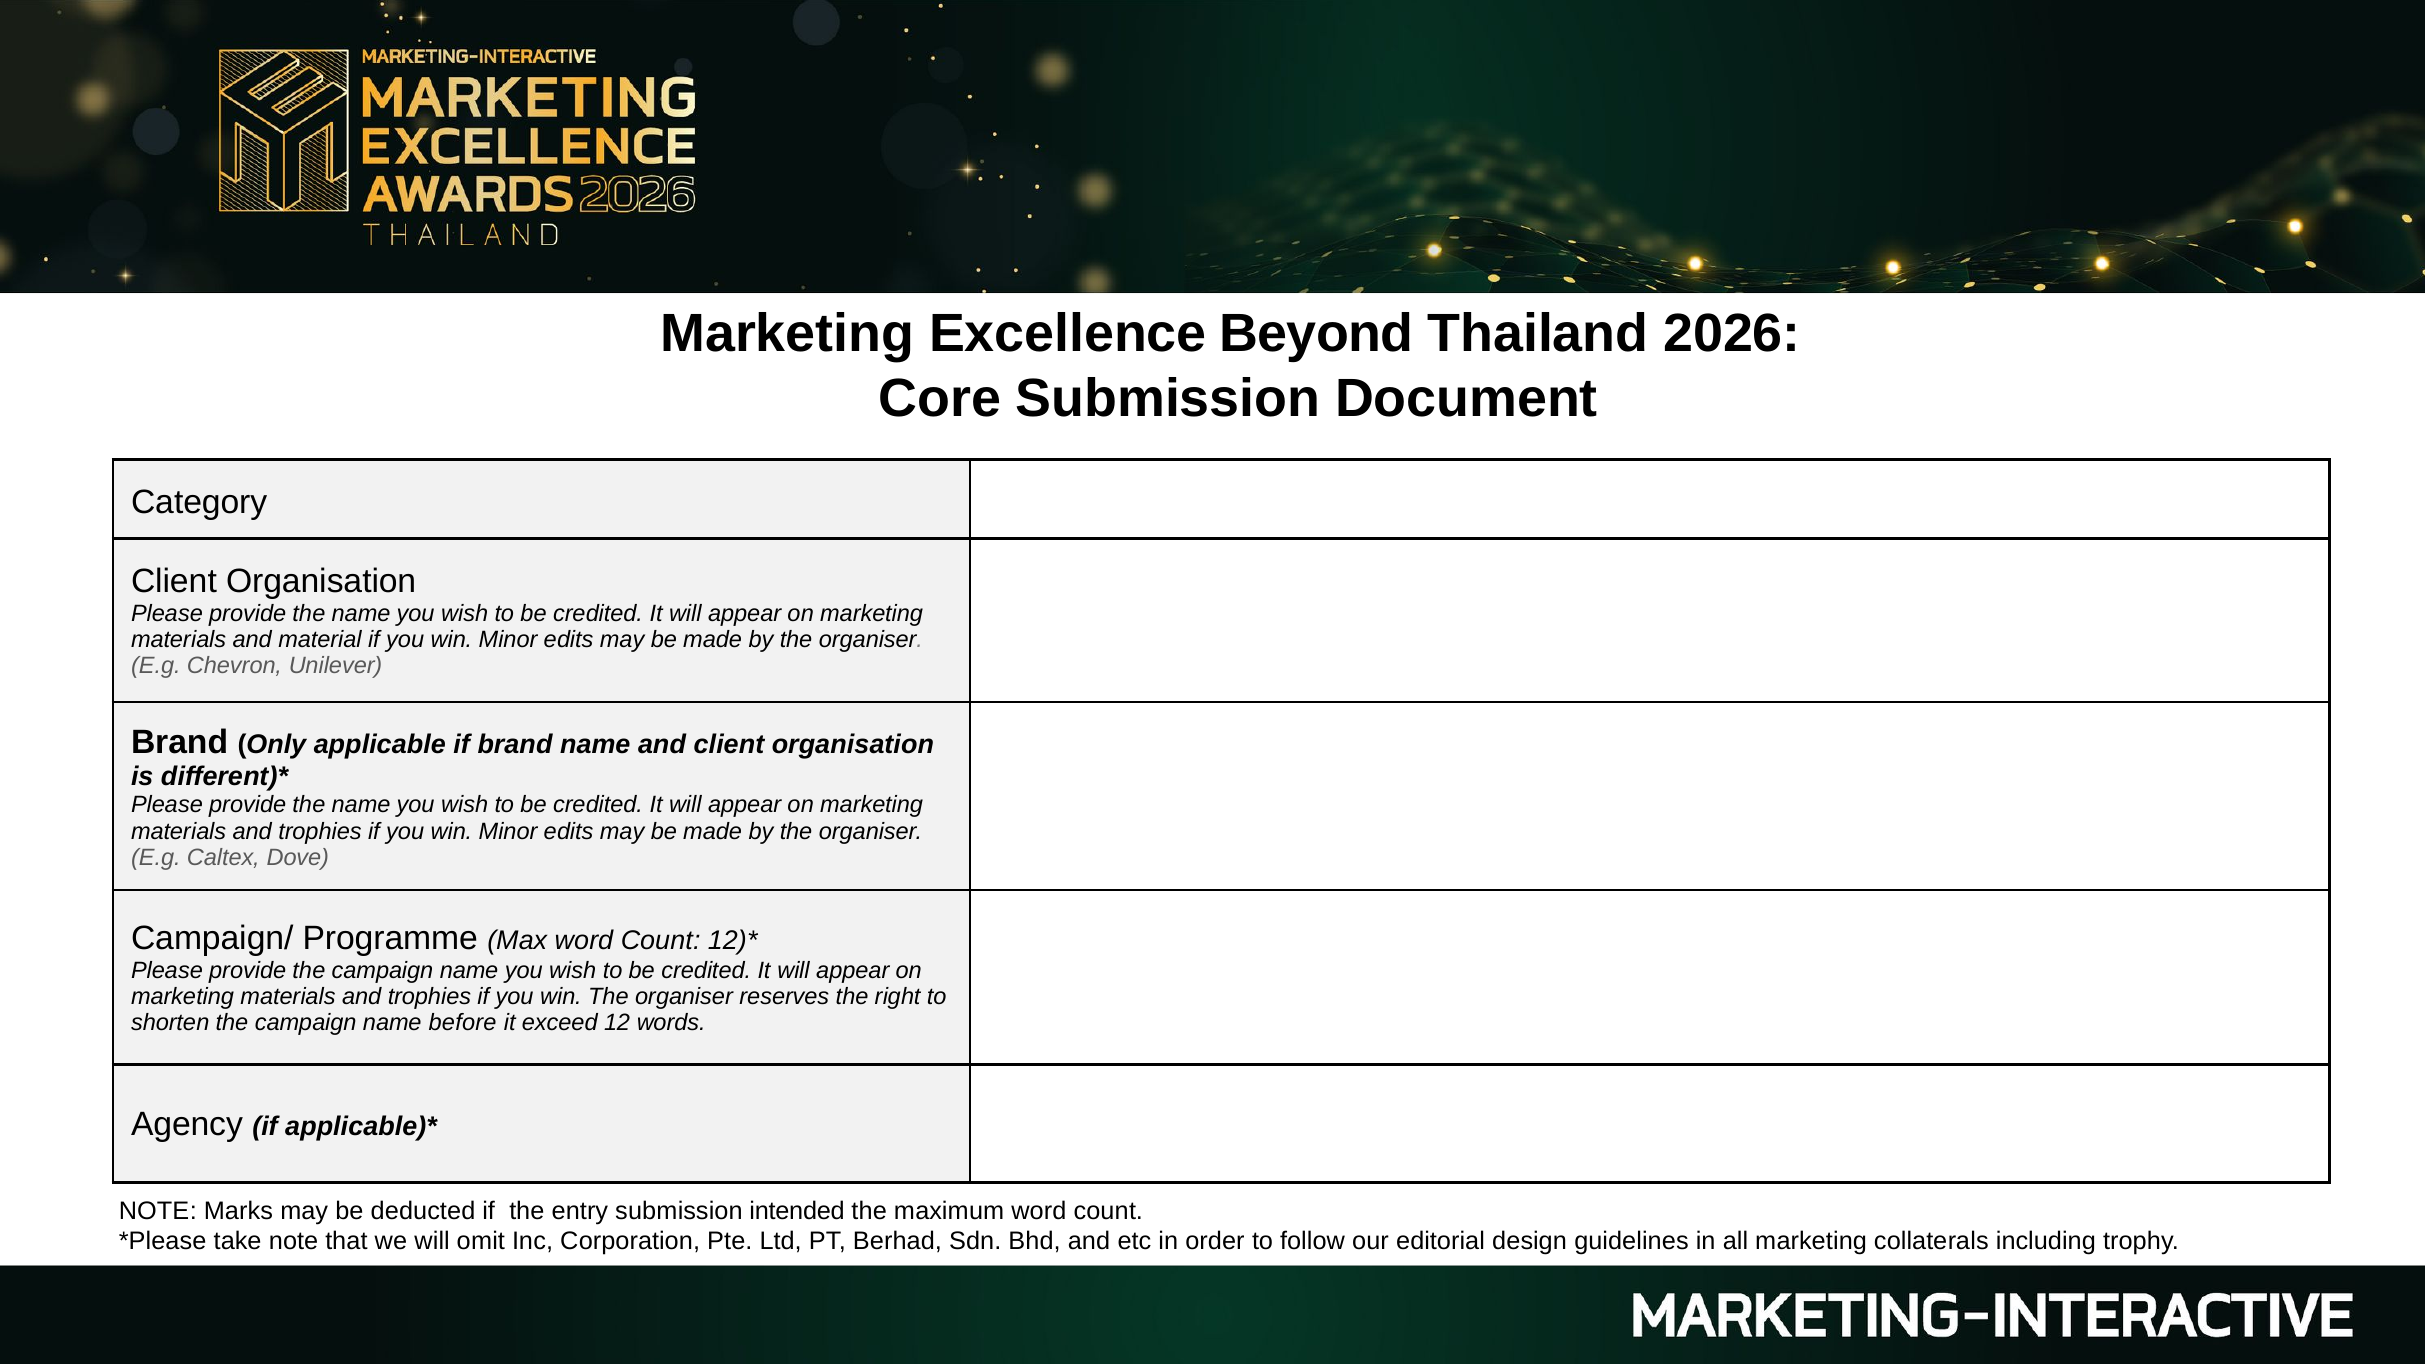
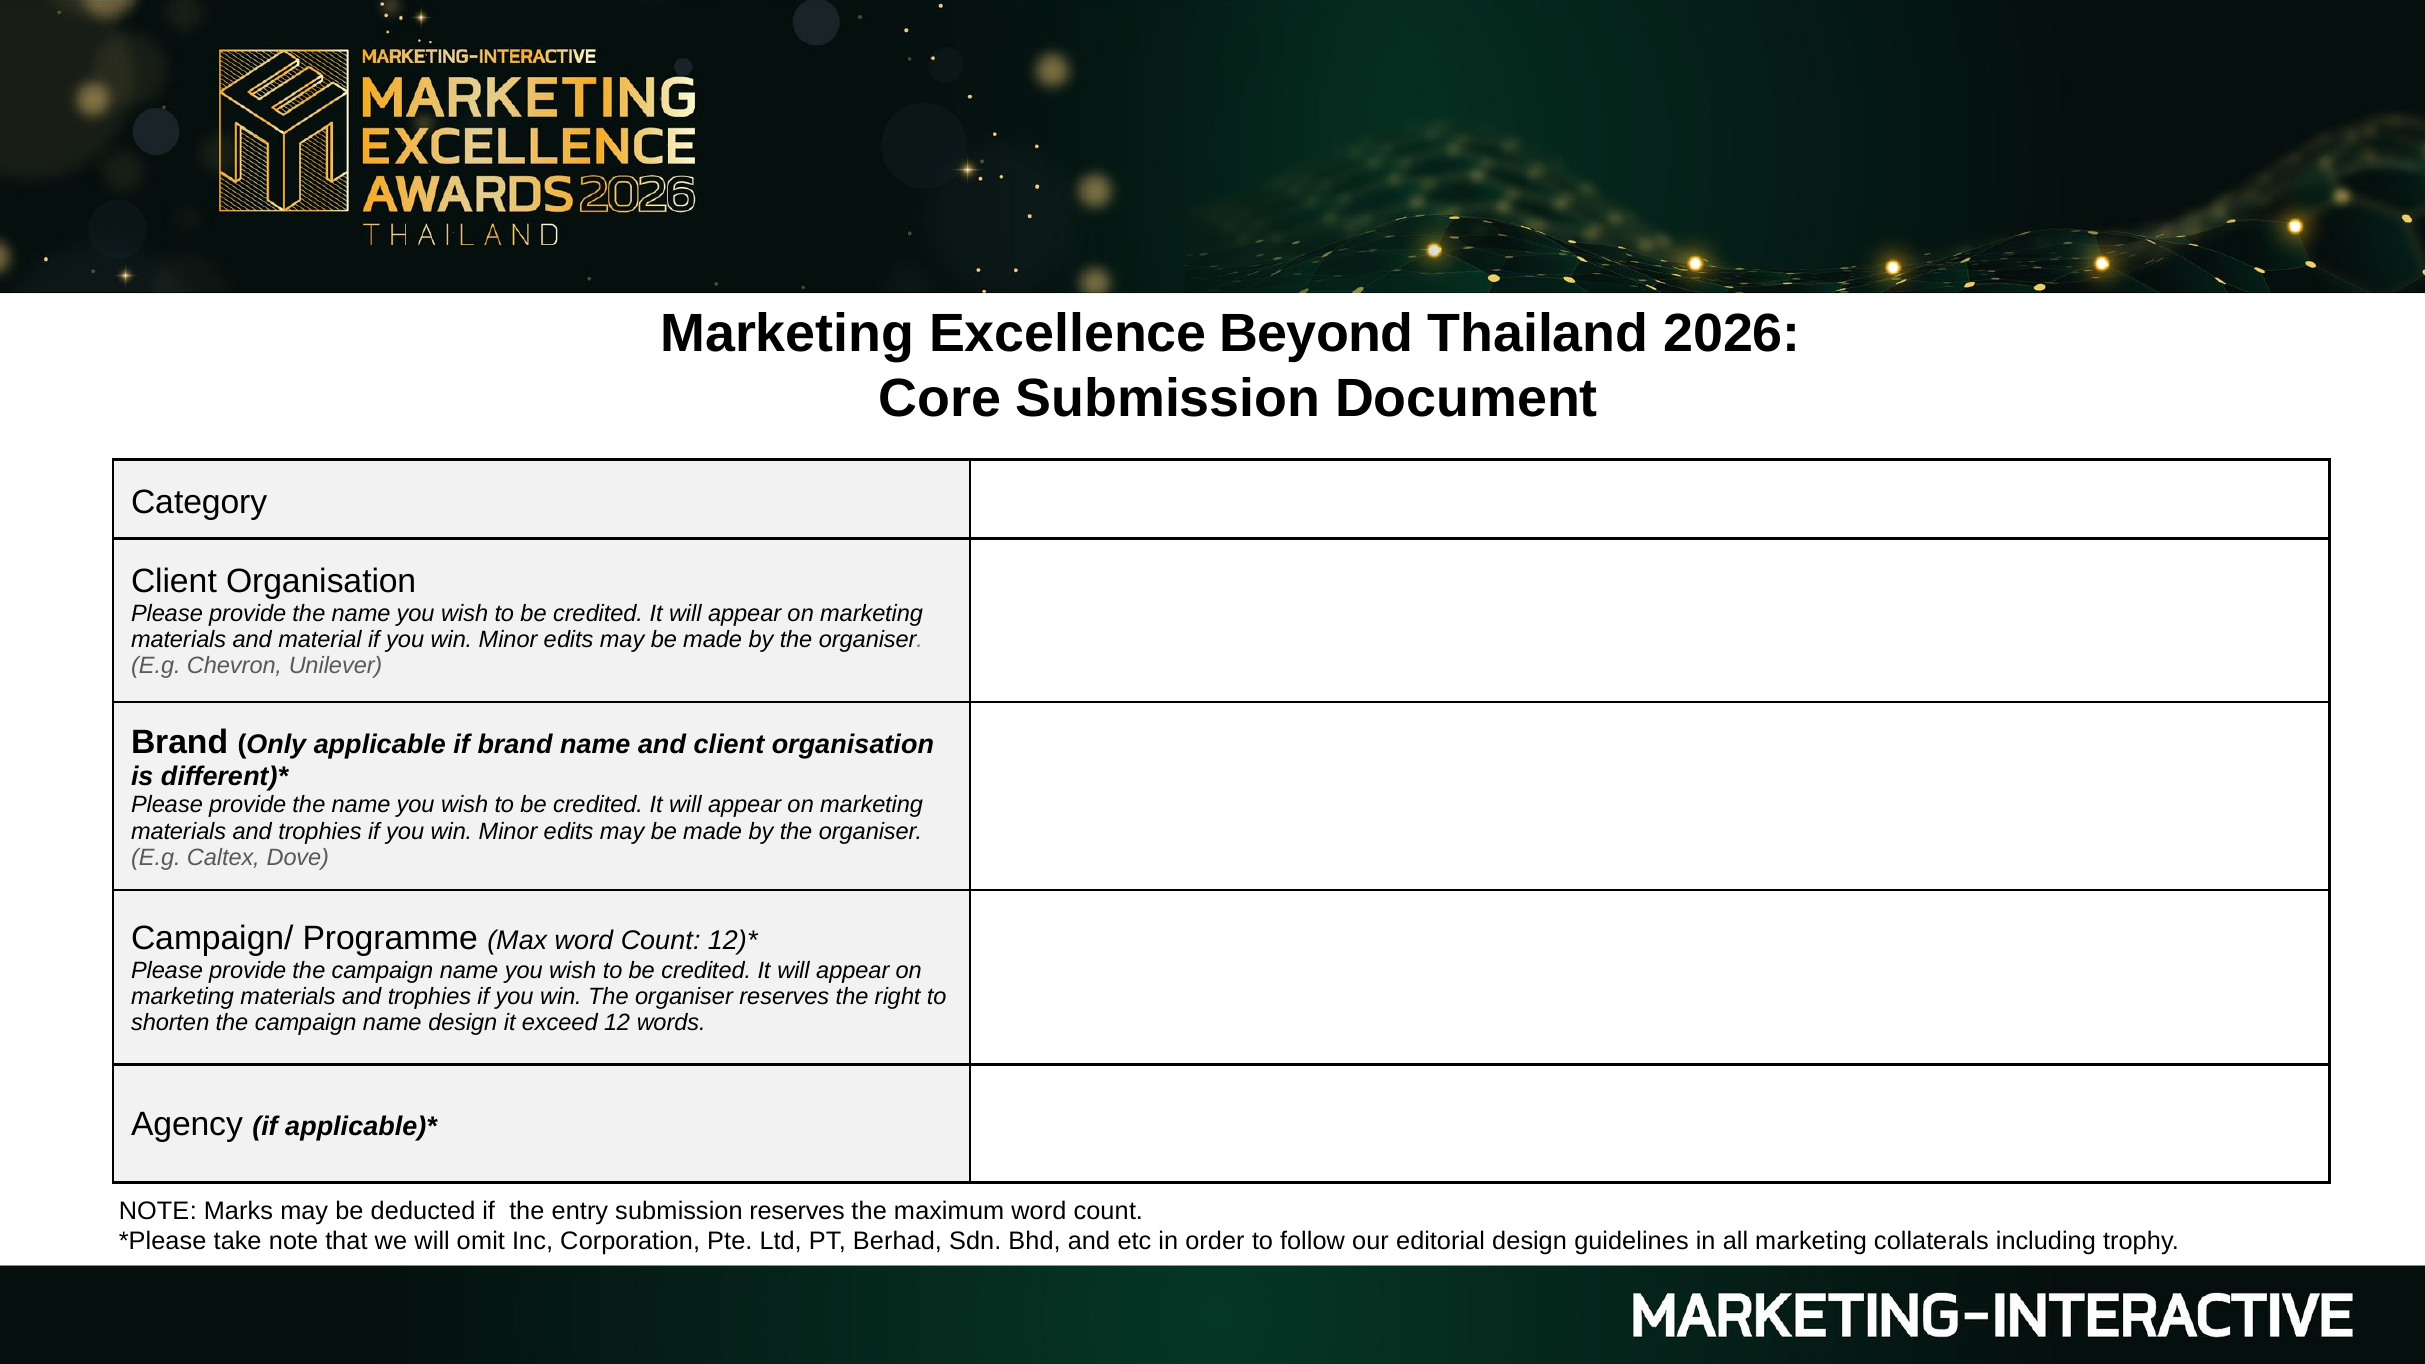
name before: before -> design (463, 1023)
submission intended: intended -> reserves (797, 1211)
